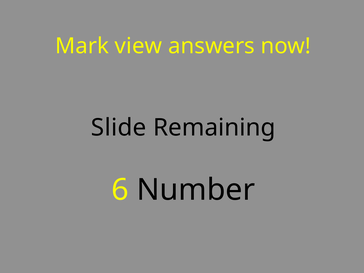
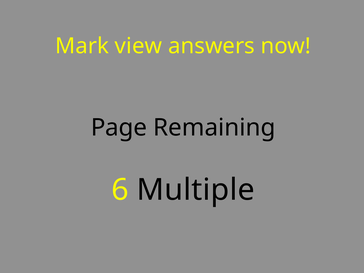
Slide: Slide -> Page (119, 128)
Number: Number -> Multiple (196, 190)
